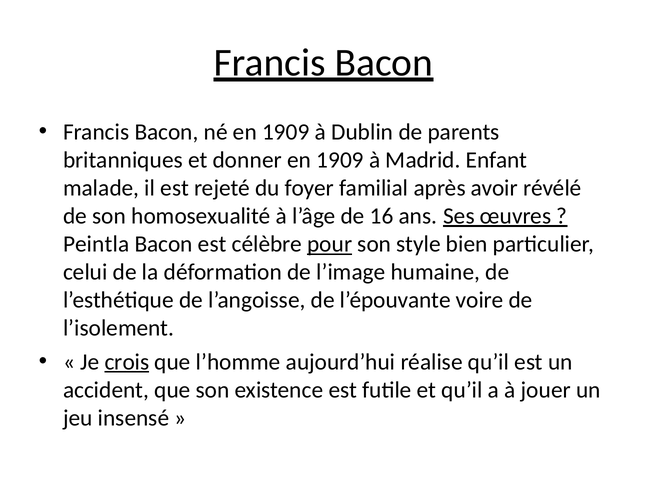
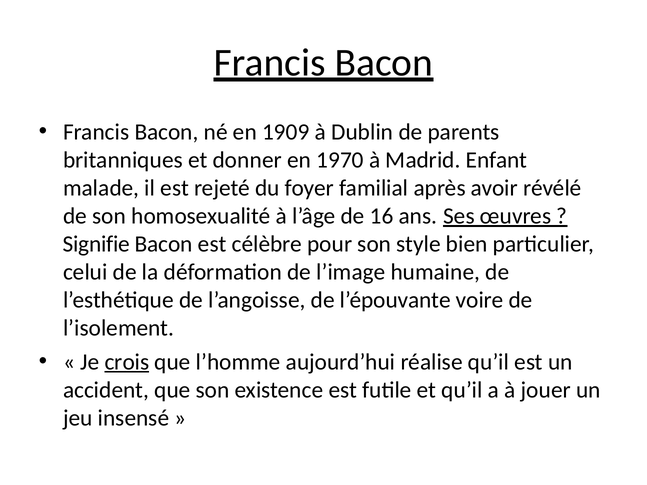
1909: 1909 -> 1970 (340, 160)
Peintla: Peintla -> Signifie (96, 244)
pour underline: present -> none (330, 244)
